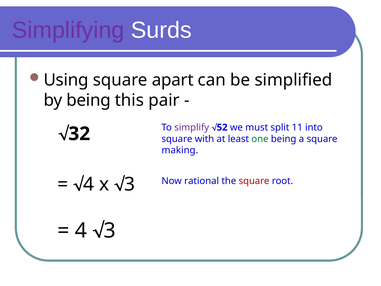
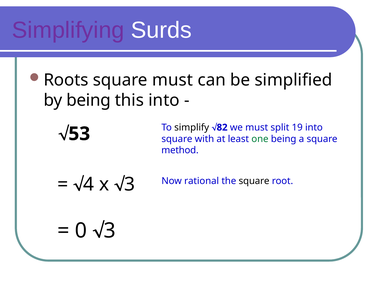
Using: Using -> Roots (66, 80)
square apart: apart -> must (173, 80)
this pair: pair -> into (164, 100)
simplify colour: purple -> black (192, 127)
52: 52 -> 82 (222, 127)
11: 11 -> 19 (297, 127)
32: 32 -> 53 (79, 134)
making: making -> method (180, 150)
square colour: red -> black (254, 181)
4: 4 -> 0 (81, 230)
